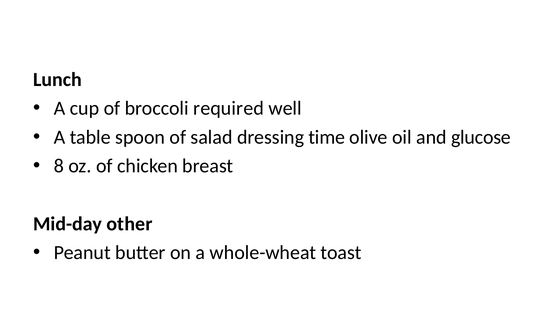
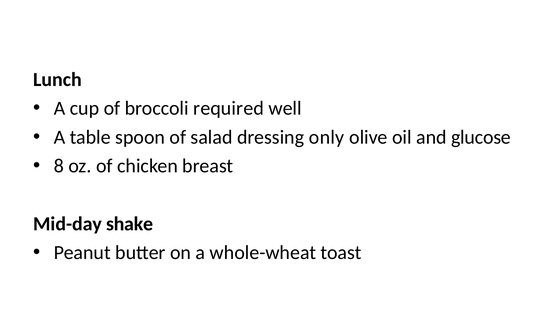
time: time -> only (327, 137)
other: other -> shake (130, 223)
